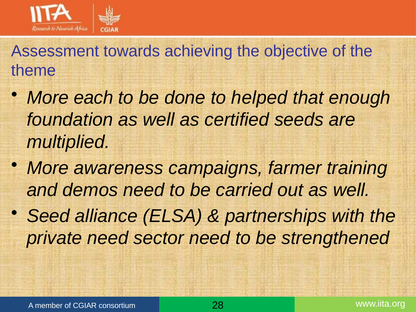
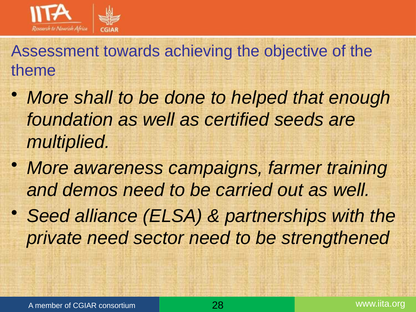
each: each -> shall (93, 98)
